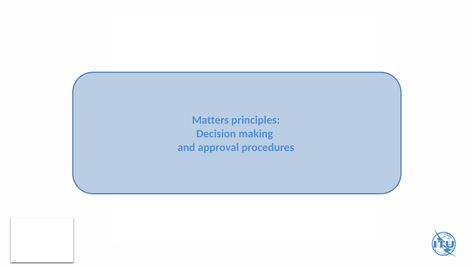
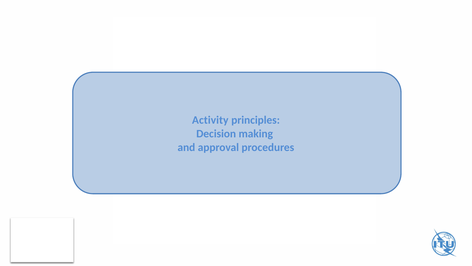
Matters: Matters -> Activity (210, 120)
